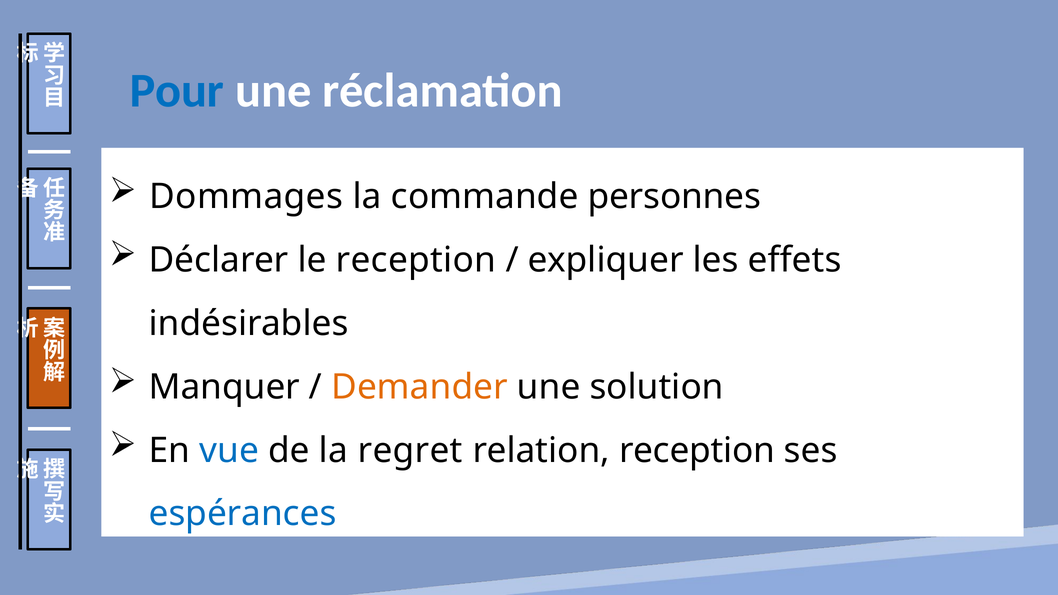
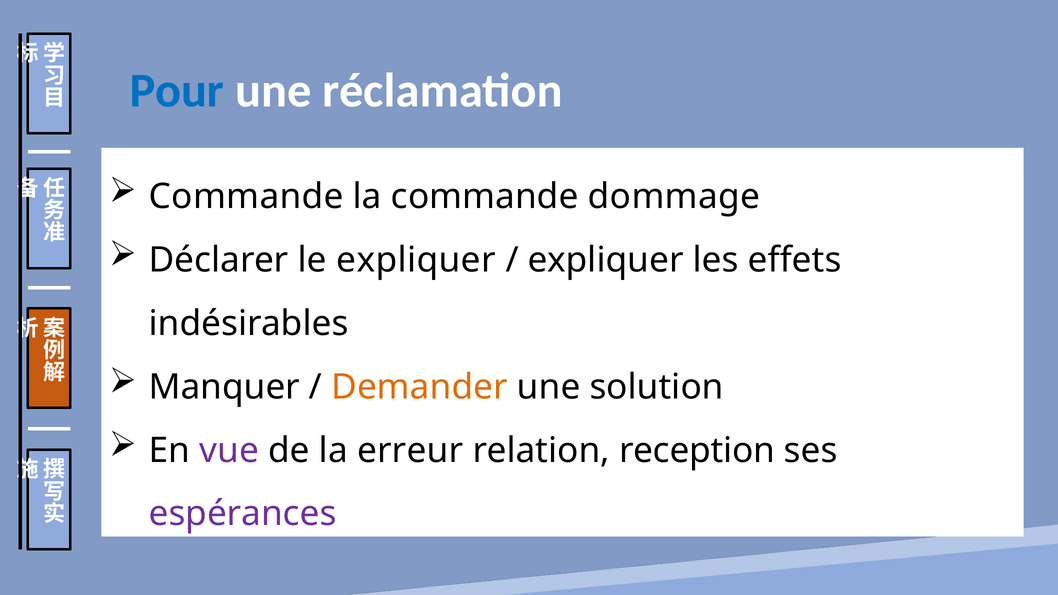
Dommages: Dommages -> Commande (246, 197)
personnes: personnes -> dommage (674, 197)
le reception: reception -> expliquer (416, 260)
vue colour: blue -> purple (229, 450)
regret: regret -> erreur (410, 450)
espérances colour: blue -> purple (243, 514)
